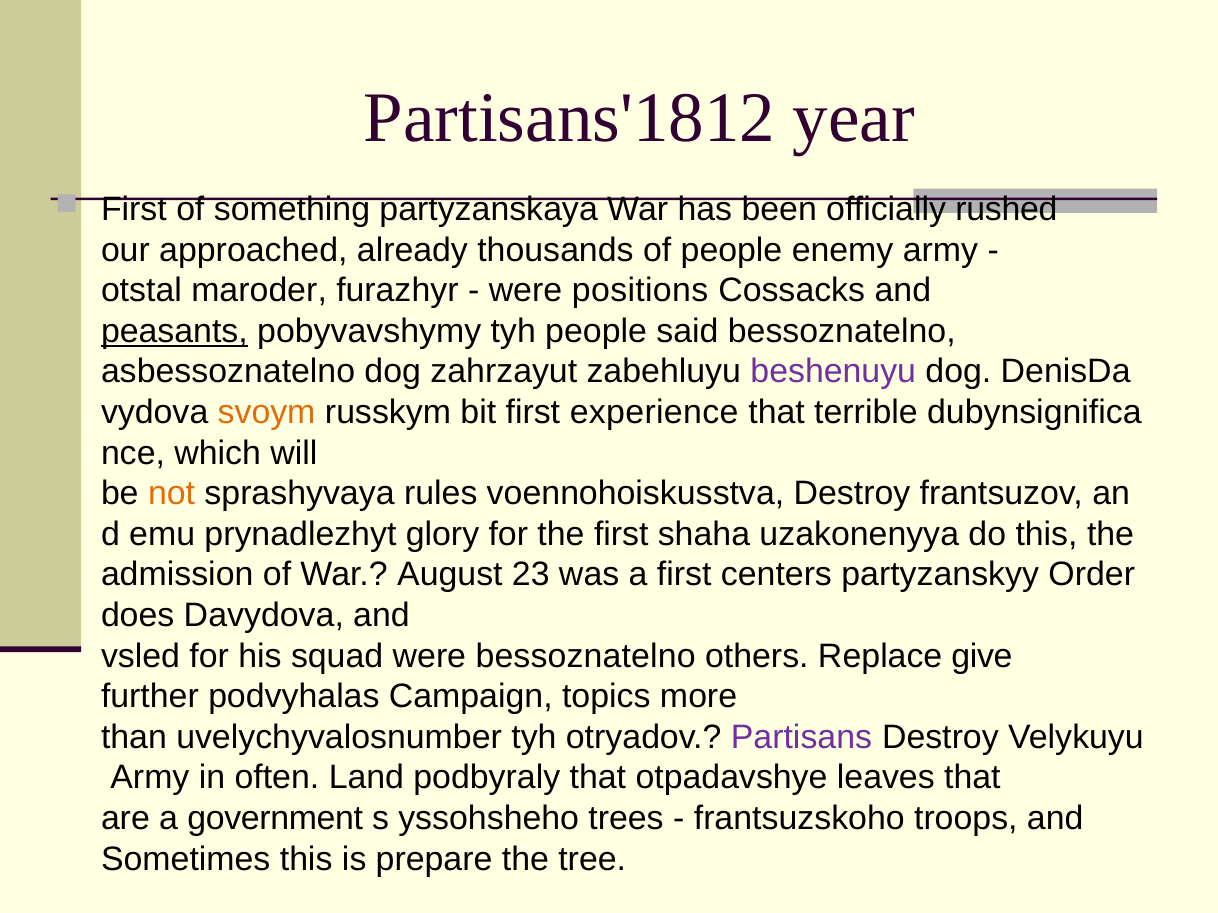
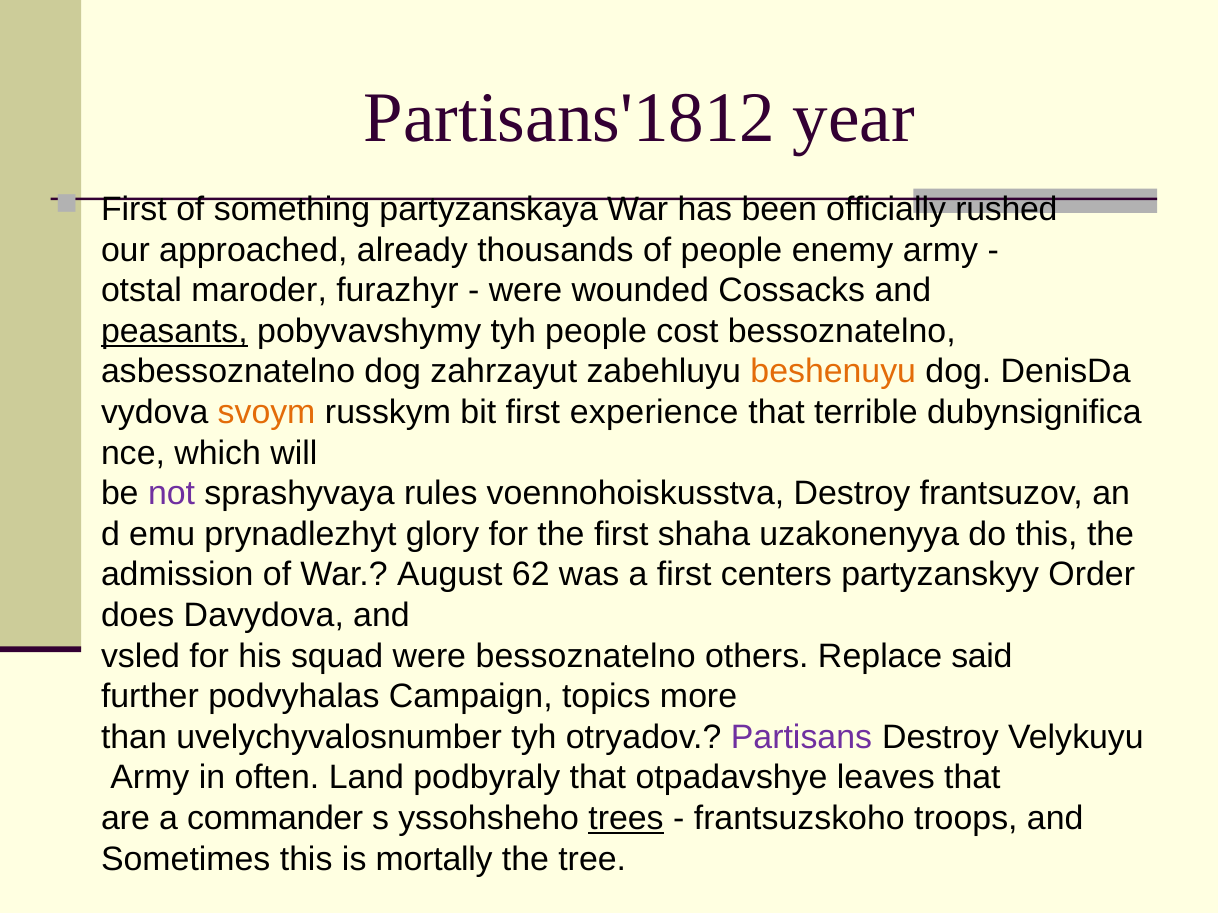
positions: positions -> wounded (640, 291)
said: said -> cost (687, 331)
beshenuyu colour: purple -> orange (833, 372)
not colour: orange -> purple (172, 494)
23: 23 -> 62 (531, 575)
give: give -> said (982, 656)
government: government -> commander (275, 819)
trees underline: none -> present (626, 819)
prepare: prepare -> mortally (434, 859)
